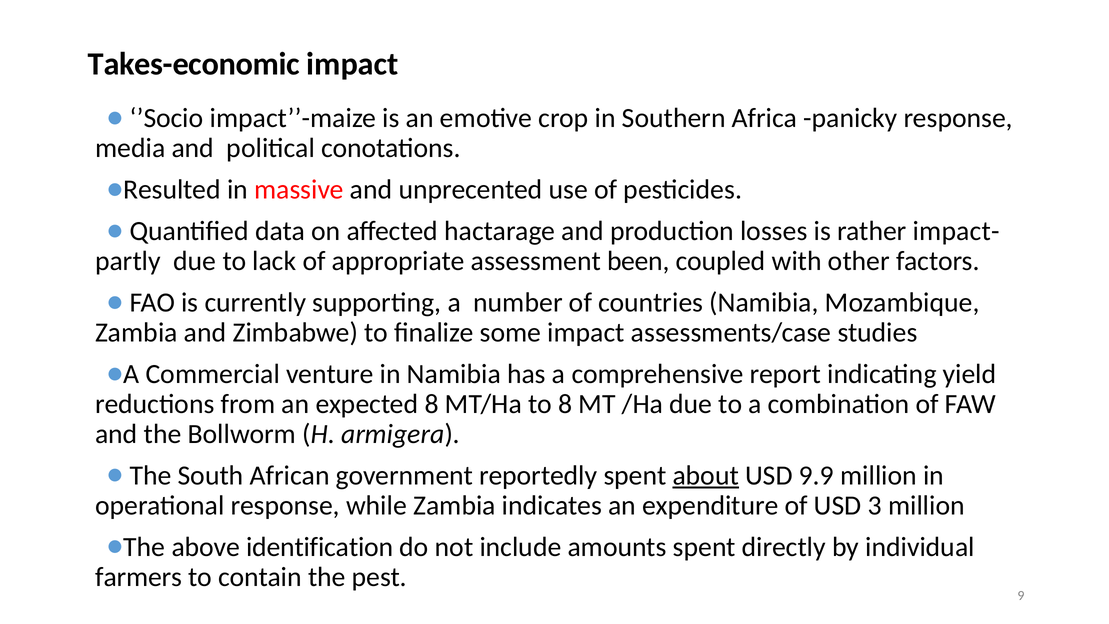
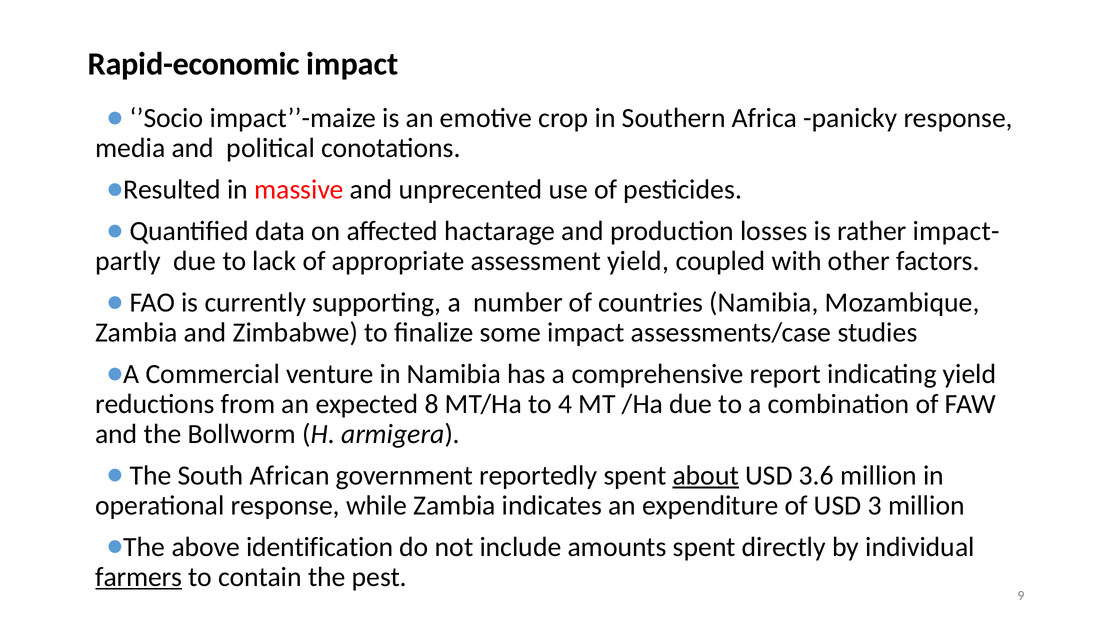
Takes-economic: Takes-economic -> Rapid-economic (194, 64)
assessment been: been -> yield (638, 261)
to 8: 8 -> 4 (565, 404)
9.9: 9.9 -> 3.6 (816, 475)
farmers underline: none -> present (139, 577)
